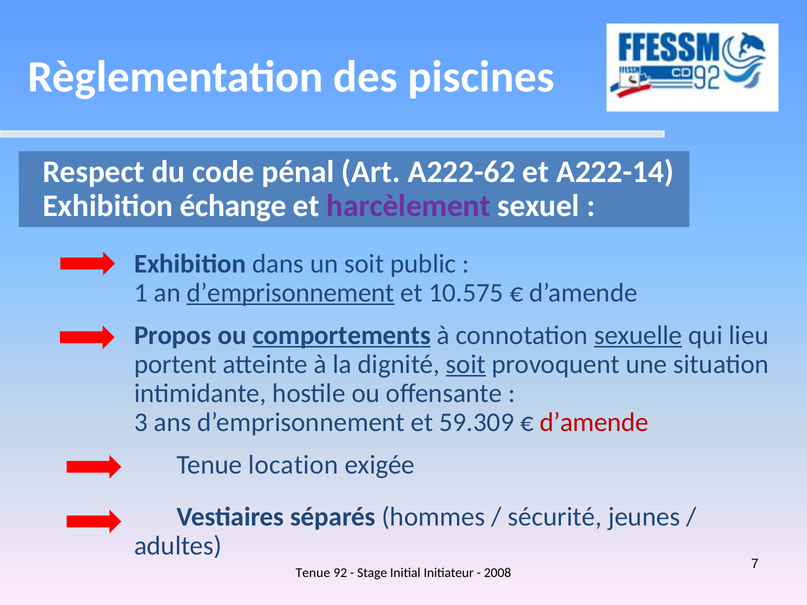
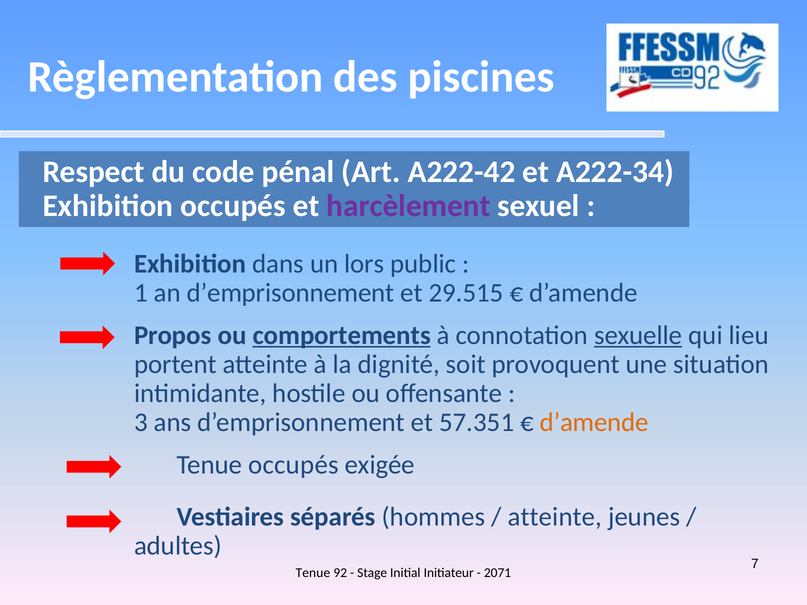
A222-62: A222-62 -> A222-42 (462, 172)
A222-14: A222-14 -> A222-34 (615, 172)
Exhibition échange: échange -> occupés (233, 206)
un soit: soit -> lors (364, 264)
d’emprisonnement underline: present -> none (291, 293)
10.575: 10.575 -> 29.515 (466, 293)
soit underline: present -> none (466, 364)
59.309: 59.309 -> 57.351 (477, 422)
d’amende colour: red -> orange (594, 422)
Tenue location: location -> occupés (293, 465)
sécurité: sécurité -> atteinte (555, 517)
2008: 2008 -> 2071 (498, 573)
